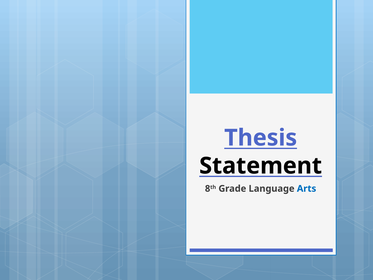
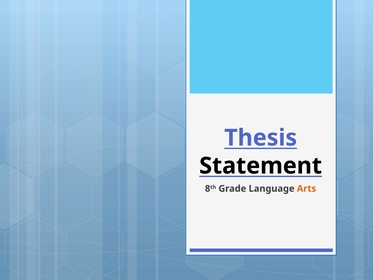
Arts colour: blue -> orange (307, 188)
